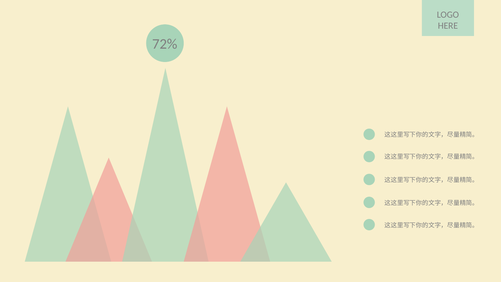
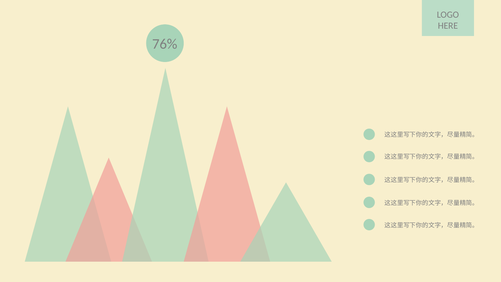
72%: 72% -> 76% (165, 44)
